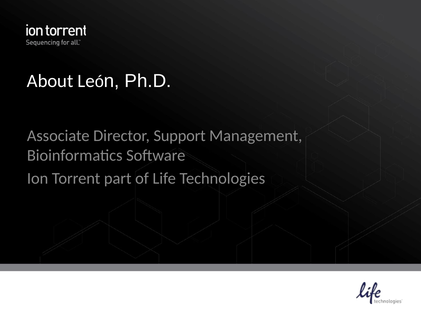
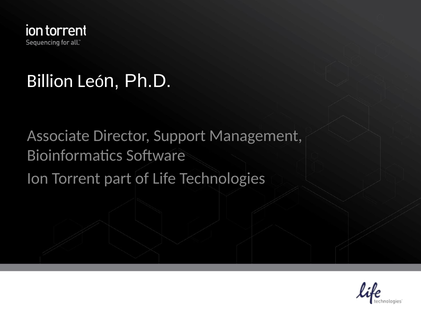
About: About -> Billion (50, 81)
